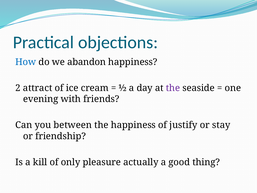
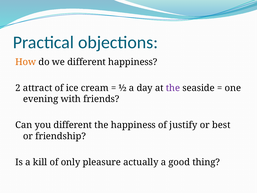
How colour: blue -> orange (26, 62)
we abandon: abandon -> different (87, 62)
you between: between -> different (73, 125)
stay: stay -> best (221, 125)
